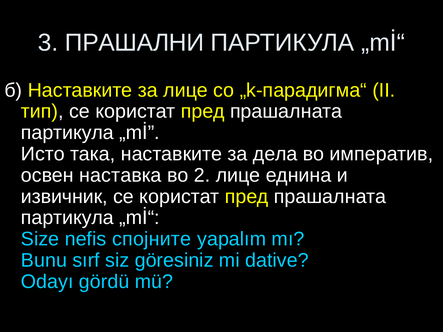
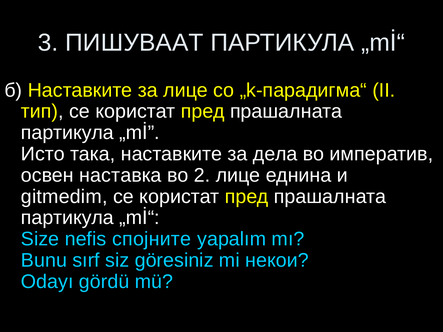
ПРАШАЛНИ: ПРАШАЛНИ -> ПИШУВААТ (134, 43)
извичник: извичник -> gitmedim (64, 197)
dative: dative -> некои (277, 261)
